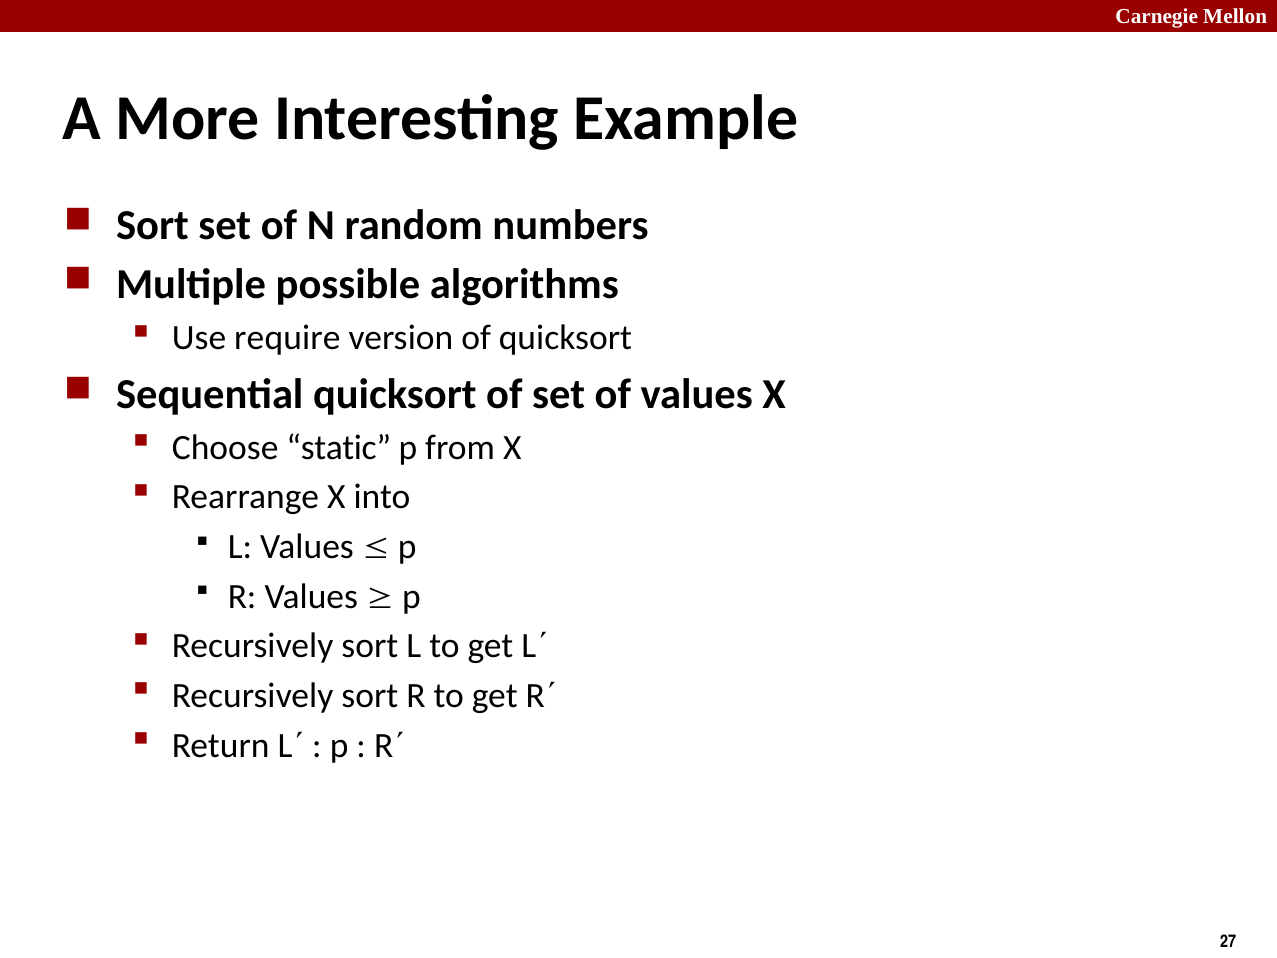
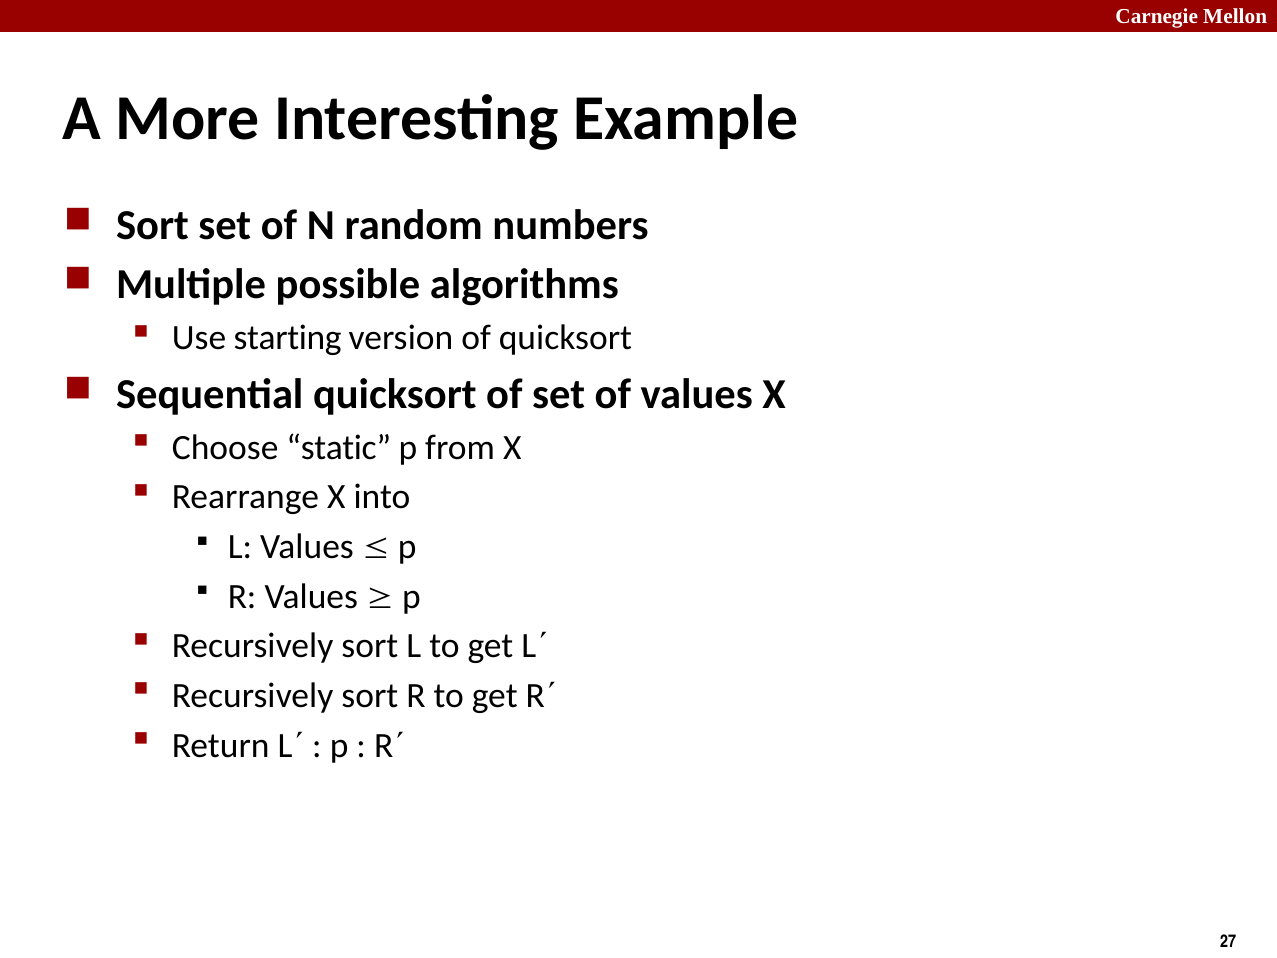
require: require -> starting (288, 338)
